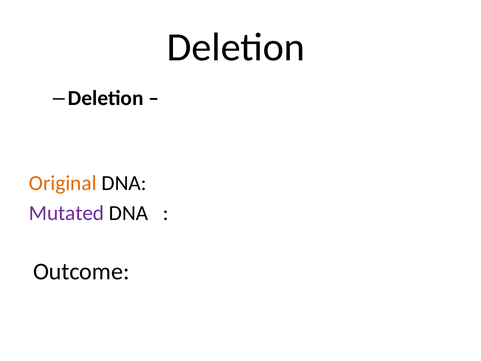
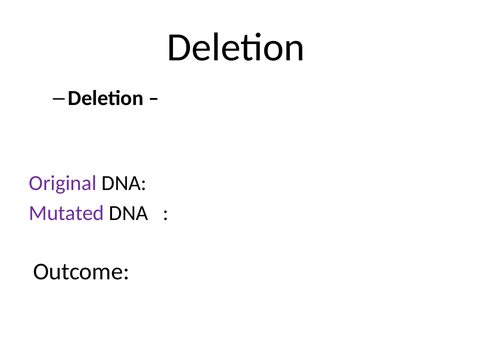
Original colour: orange -> purple (63, 183)
